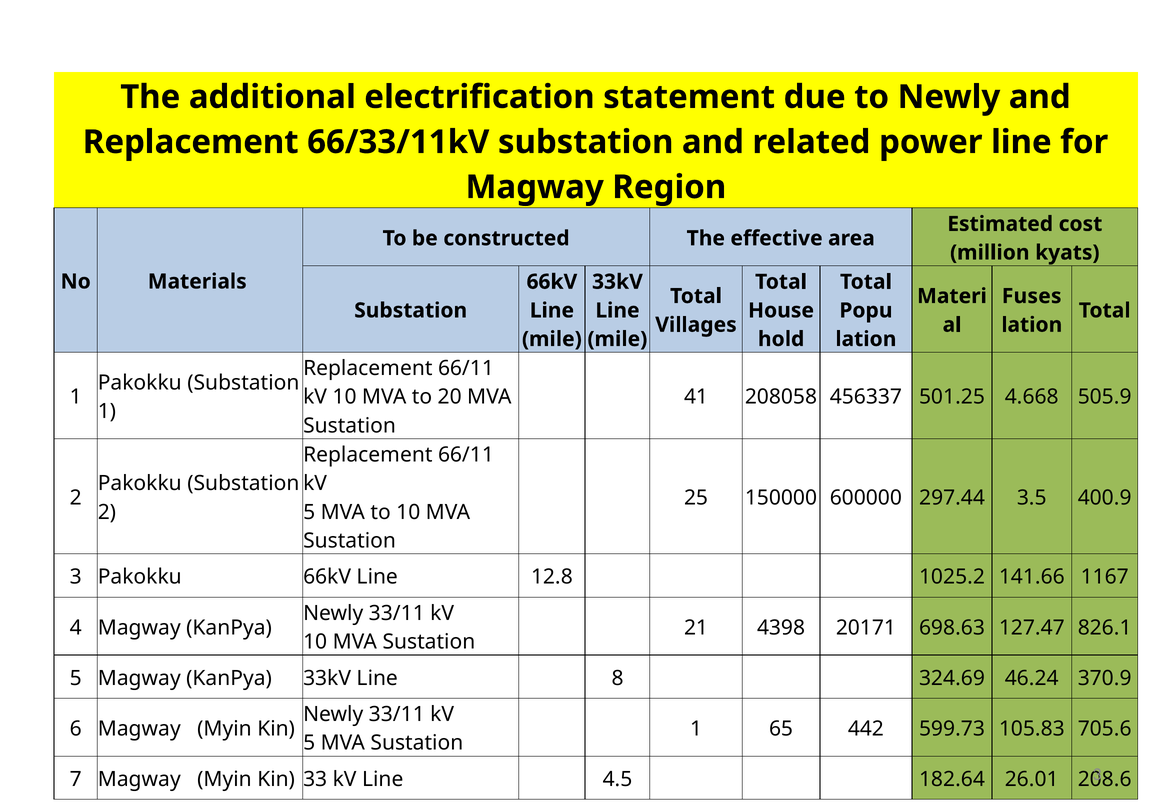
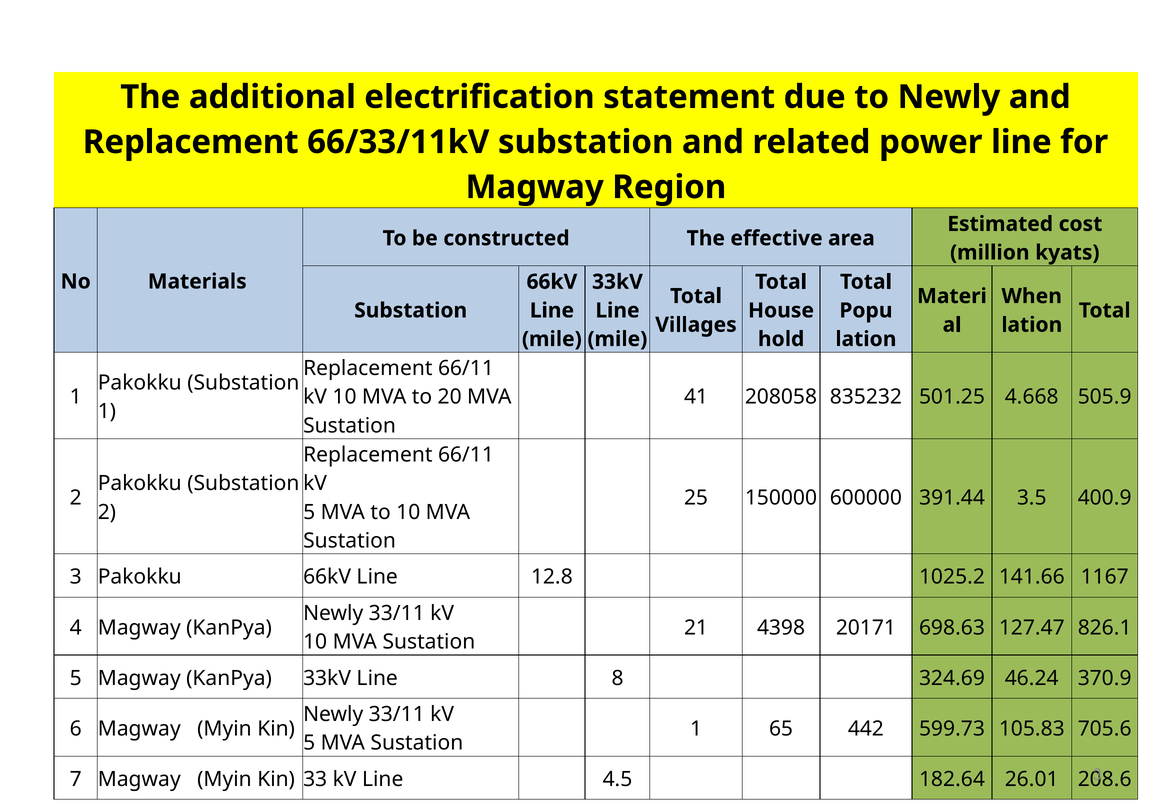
Fuses: Fuses -> When (1032, 296)
456337: 456337 -> 835232 (866, 397)
297.44: 297.44 -> 391.44 (952, 498)
